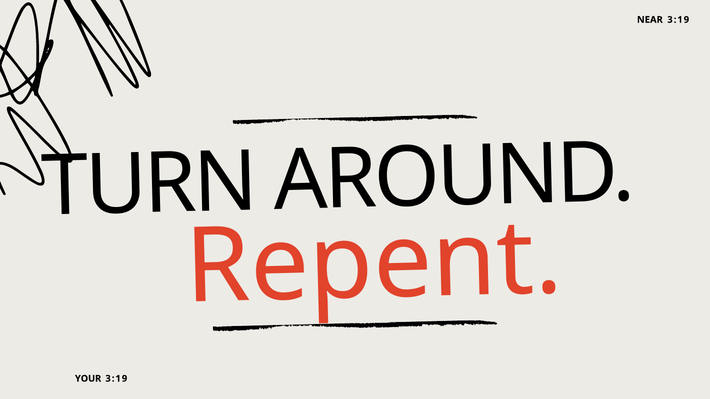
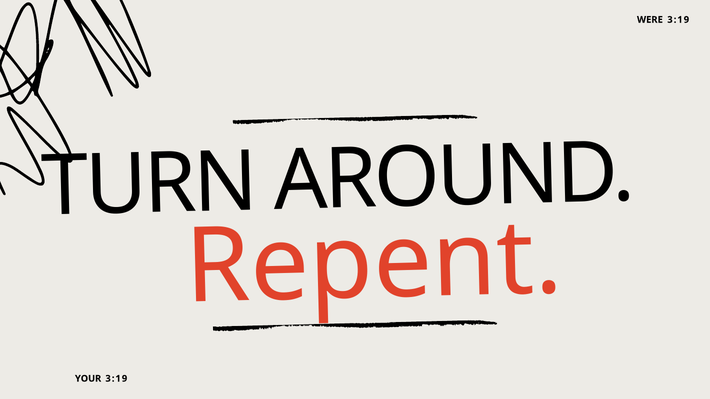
NEAR: NEAR -> WERE (650, 20)
